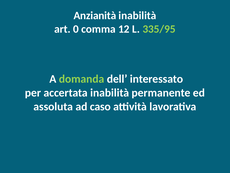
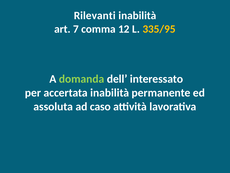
Anzianità: Anzianità -> Rilevanti (95, 16)
0: 0 -> 7 (76, 29)
335/95 colour: light green -> yellow (159, 29)
